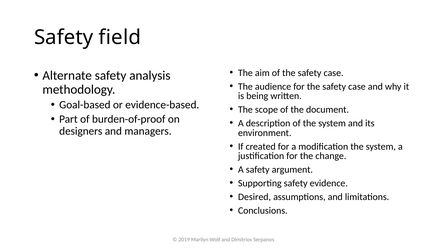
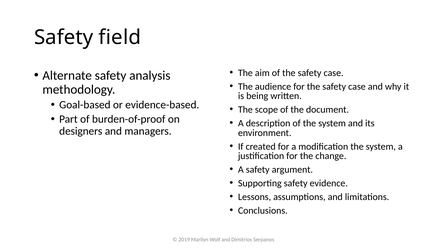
Desired: Desired -> Lessons (255, 197)
